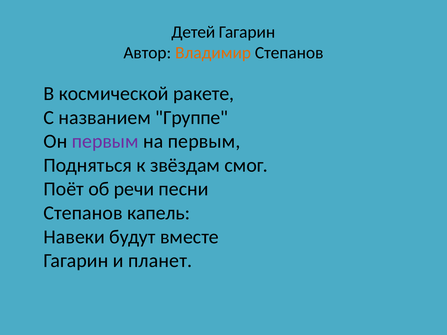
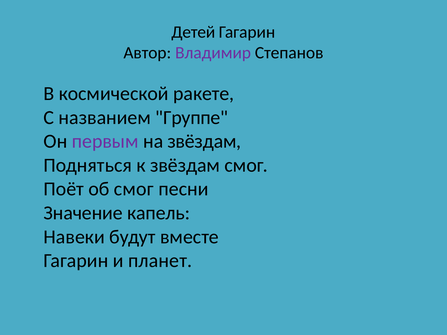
Владимир colour: orange -> purple (213, 53)
на первым: первым -> звёздам (204, 142)
об речи: речи -> смог (134, 189)
Степанов: Степанов -> Значение (83, 213)
